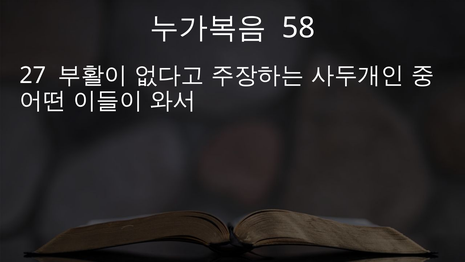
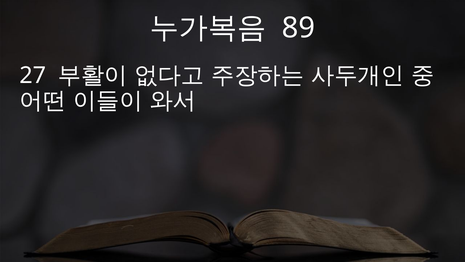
58: 58 -> 89 (298, 28)
